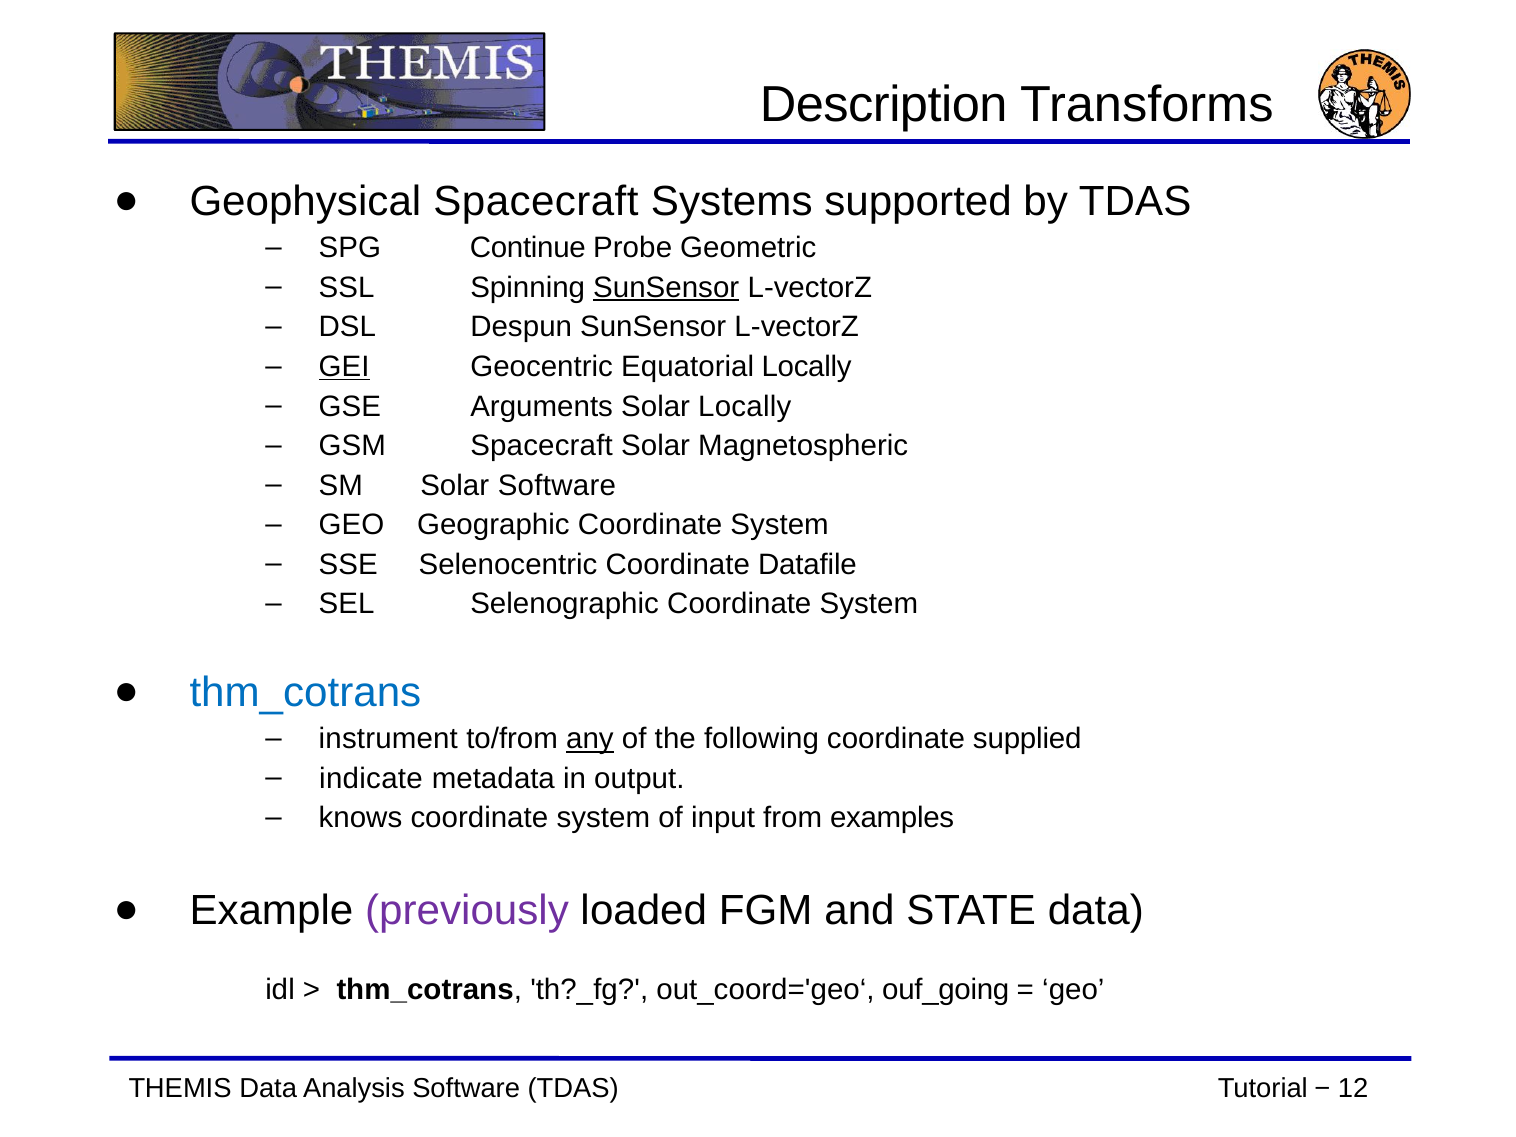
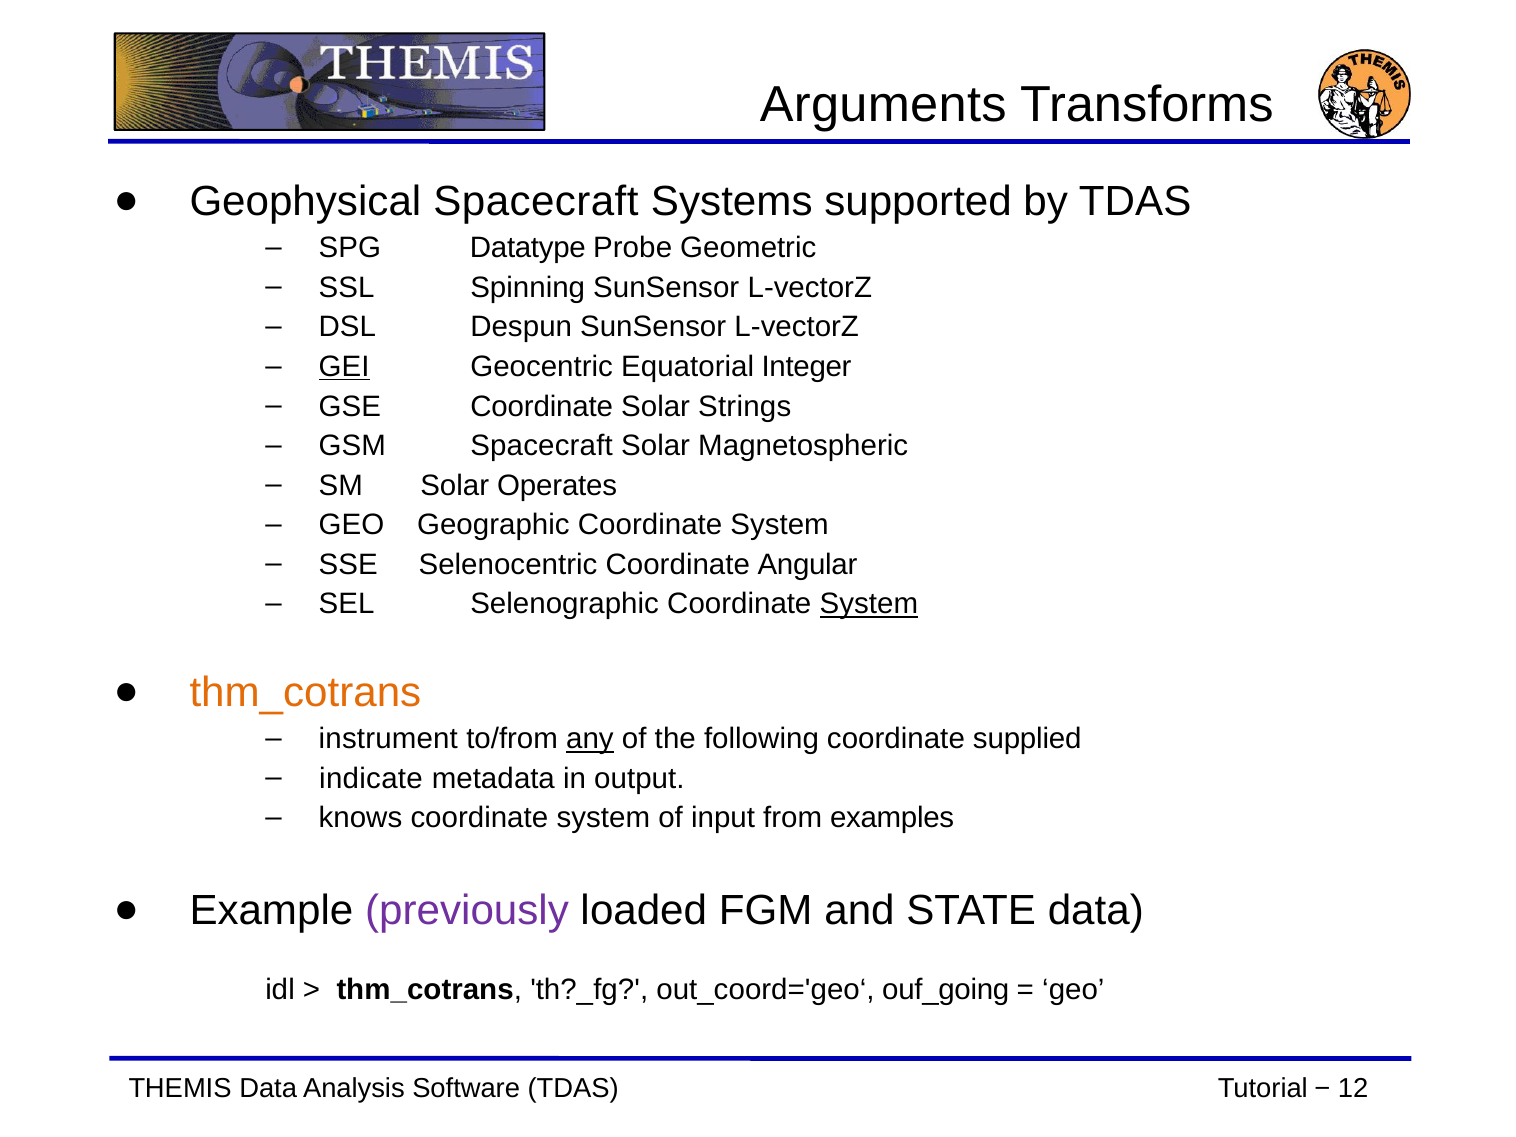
Description: Description -> Arguments (883, 105)
Continue: Continue -> Datatype (528, 248)
SunSensor underline: present -> none (666, 288)
Equatorial Locally: Locally -> Integer (807, 367)
GSE Arguments: Arguments -> Coordinate (542, 406)
Solar Locally: Locally -> Strings (745, 406)
Solar Software: Software -> Operates (557, 486)
Datafile: Datafile -> Angular (807, 565)
System underline: none -> present (869, 604)
thm_cotrans colour: blue -> orange (305, 693)
